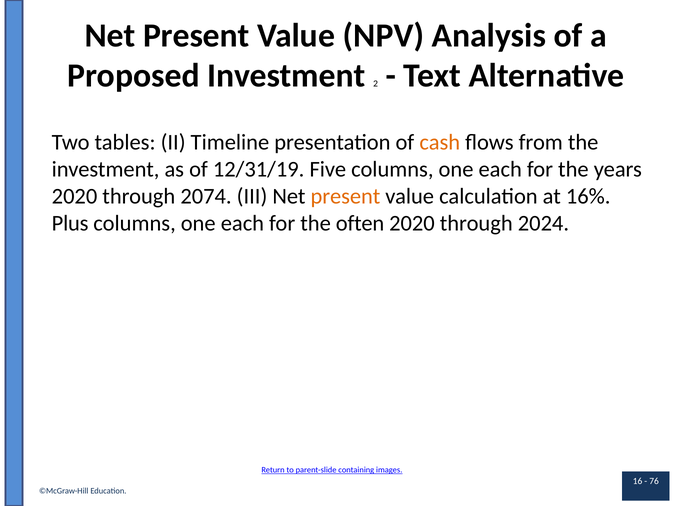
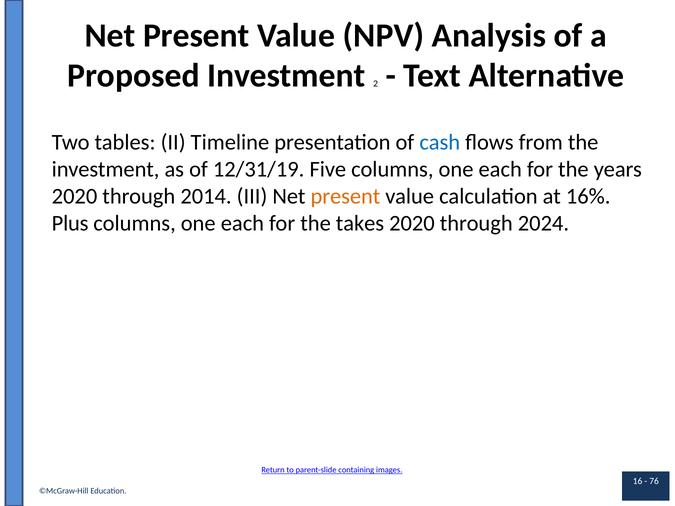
cash colour: orange -> blue (440, 142)
2074: 2074 -> 2014 (206, 196)
often: often -> takes (360, 223)
